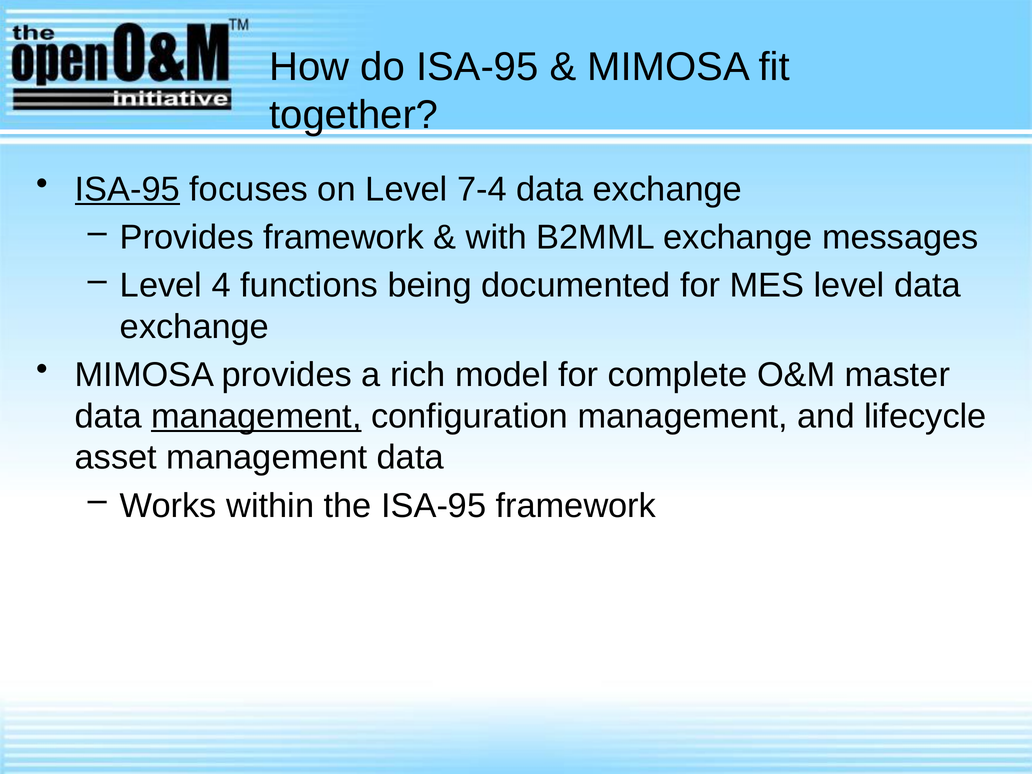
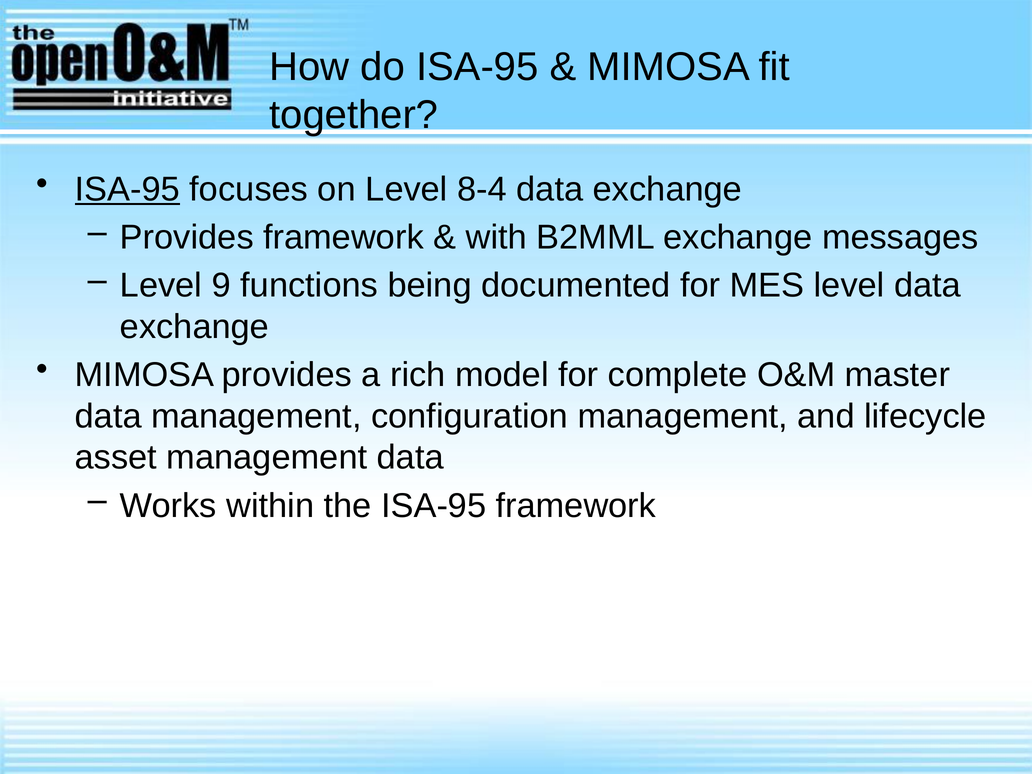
7-4: 7-4 -> 8-4 (482, 189)
4: 4 -> 9 (221, 286)
management underline: present -> none (256, 416)
